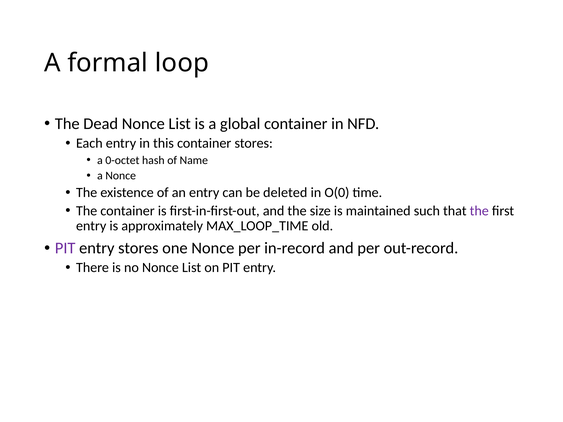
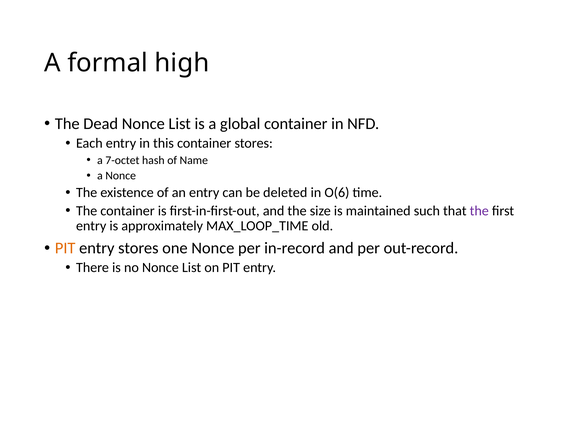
loop: loop -> high (182, 63)
0-octet: 0-octet -> 7-octet (122, 160)
O(0: O(0 -> O(6 (337, 193)
PIT colour: purple -> orange (65, 248)
